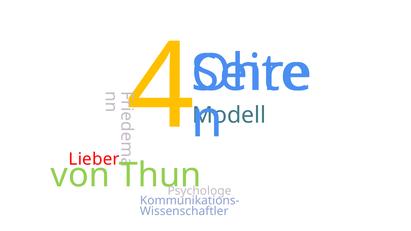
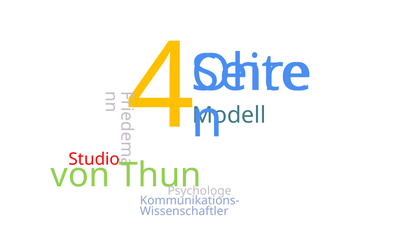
Lieber: Lieber -> Studio (94, 159)
